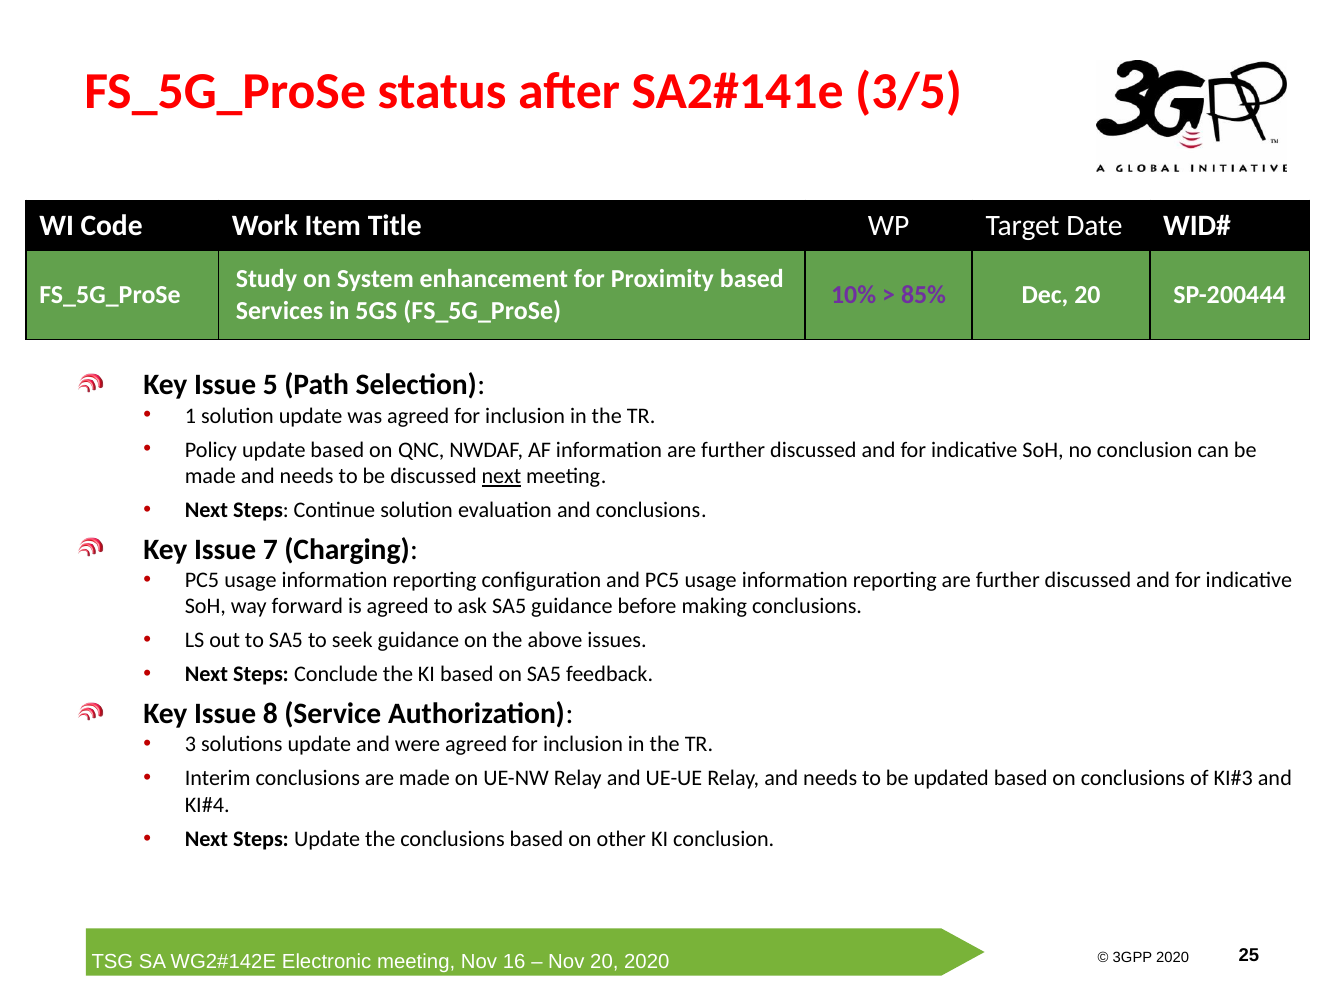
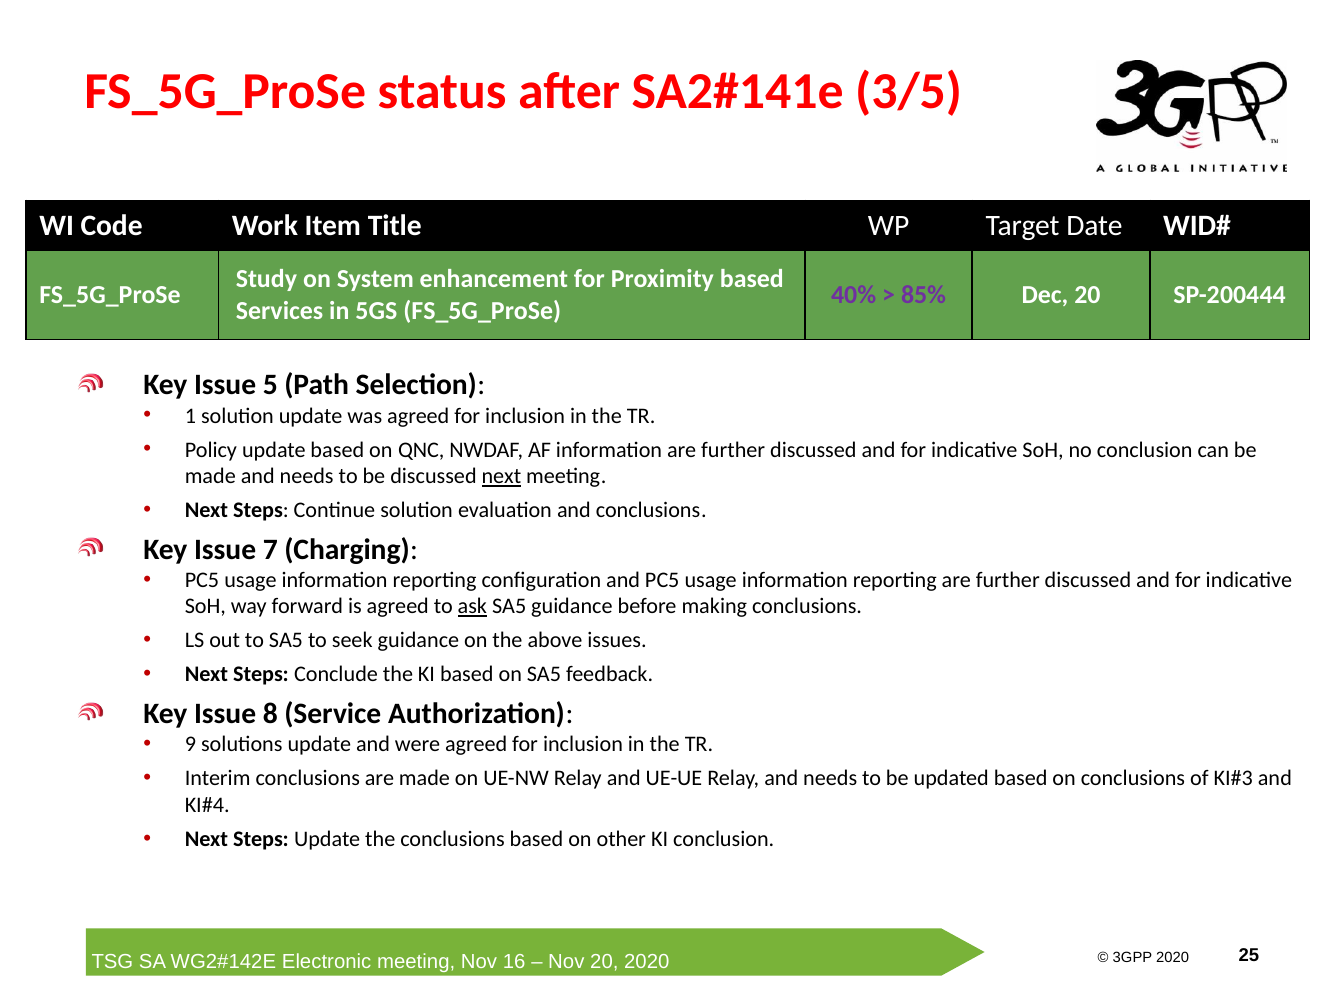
10%: 10% -> 40% (854, 295)
ask underline: none -> present (472, 607)
3: 3 -> 9 (191, 744)
